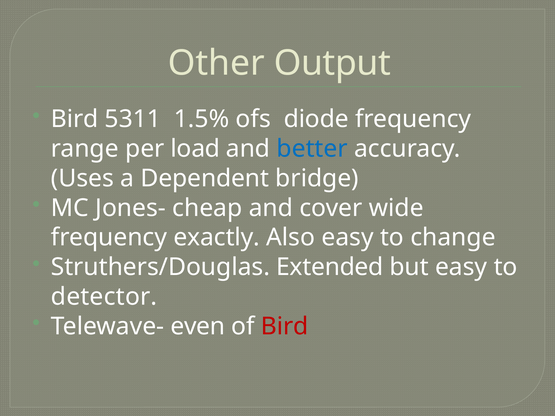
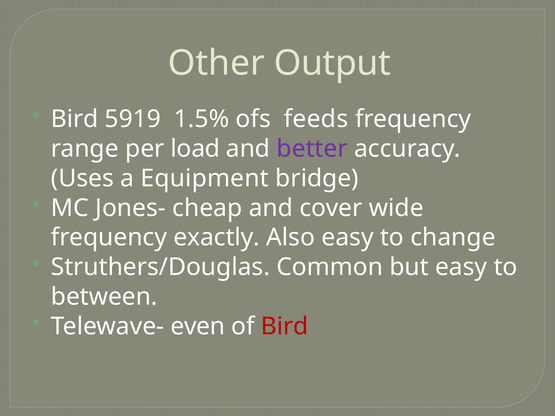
5311: 5311 -> 5919 (133, 119)
diode: diode -> feeds (316, 119)
better colour: blue -> purple (312, 149)
Dependent: Dependent -> Equipment (205, 178)
Extended: Extended -> Common (330, 267)
detector: detector -> between (104, 297)
